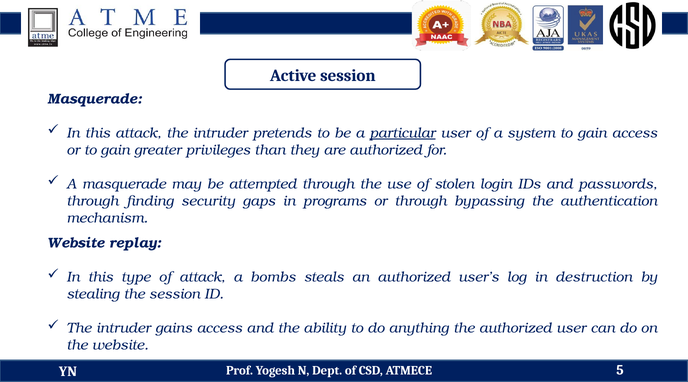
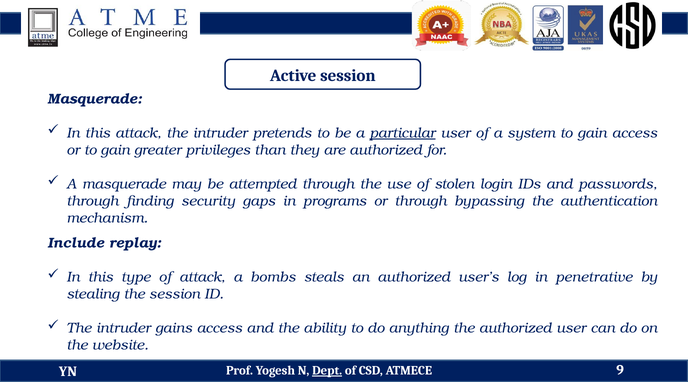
Website: Website -> Include (76, 243)
destruction: destruction -> penetrative (594, 277)
Dept underline: none -> present (327, 371)
5: 5 -> 9 (620, 370)
